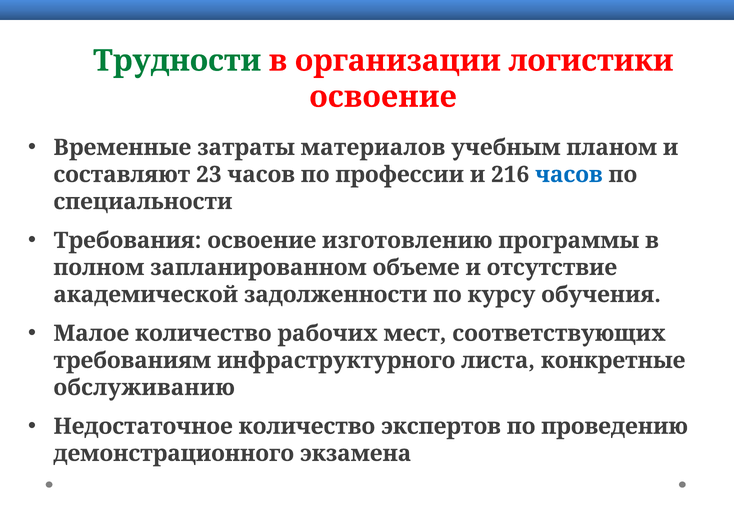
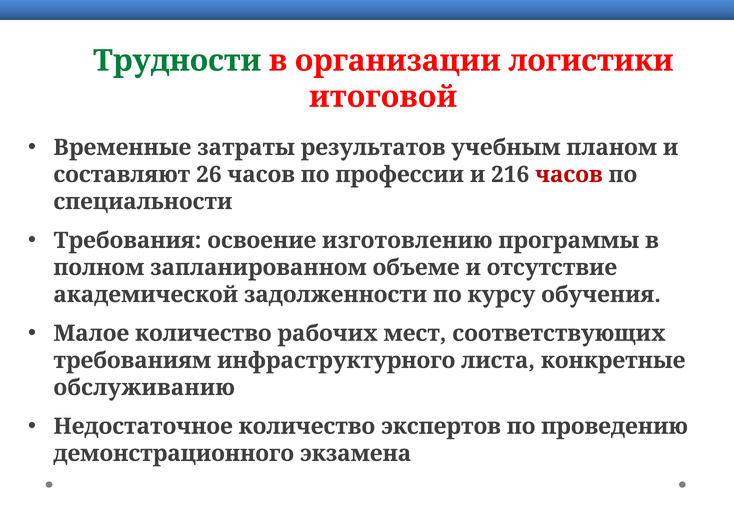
освоение: освоение -> итоговой (383, 97)
материалов: материалов -> результатов (373, 148)
23: 23 -> 26 (209, 175)
часов colour: blue -> red (569, 175)
